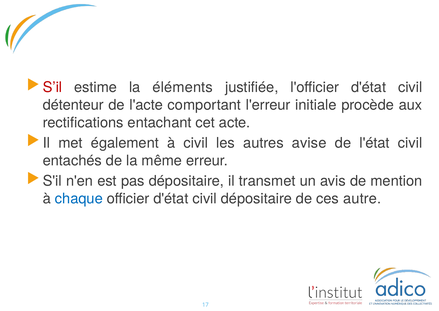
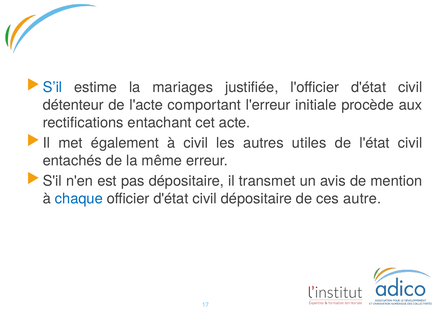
S’il colour: red -> blue (52, 87)
éléments: éléments -> mariages (183, 87)
avise: avise -> utiles (309, 143)
